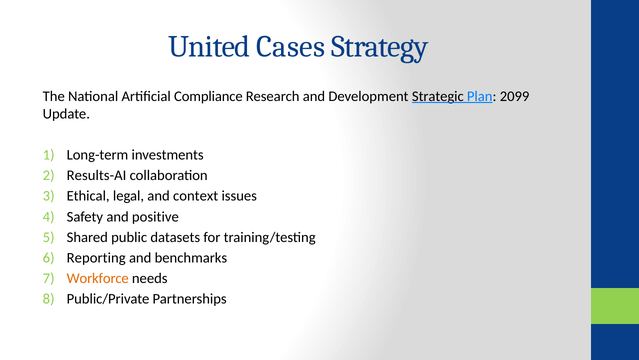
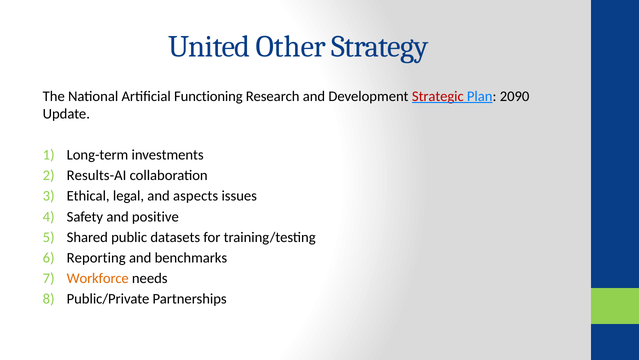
Cases: Cases -> Other (291, 46)
Compliance: Compliance -> Functioning (208, 96)
Strategic colour: black -> red (438, 96)
2099: 2099 -> 2090 (515, 96)
context: context -> aspects (196, 196)
